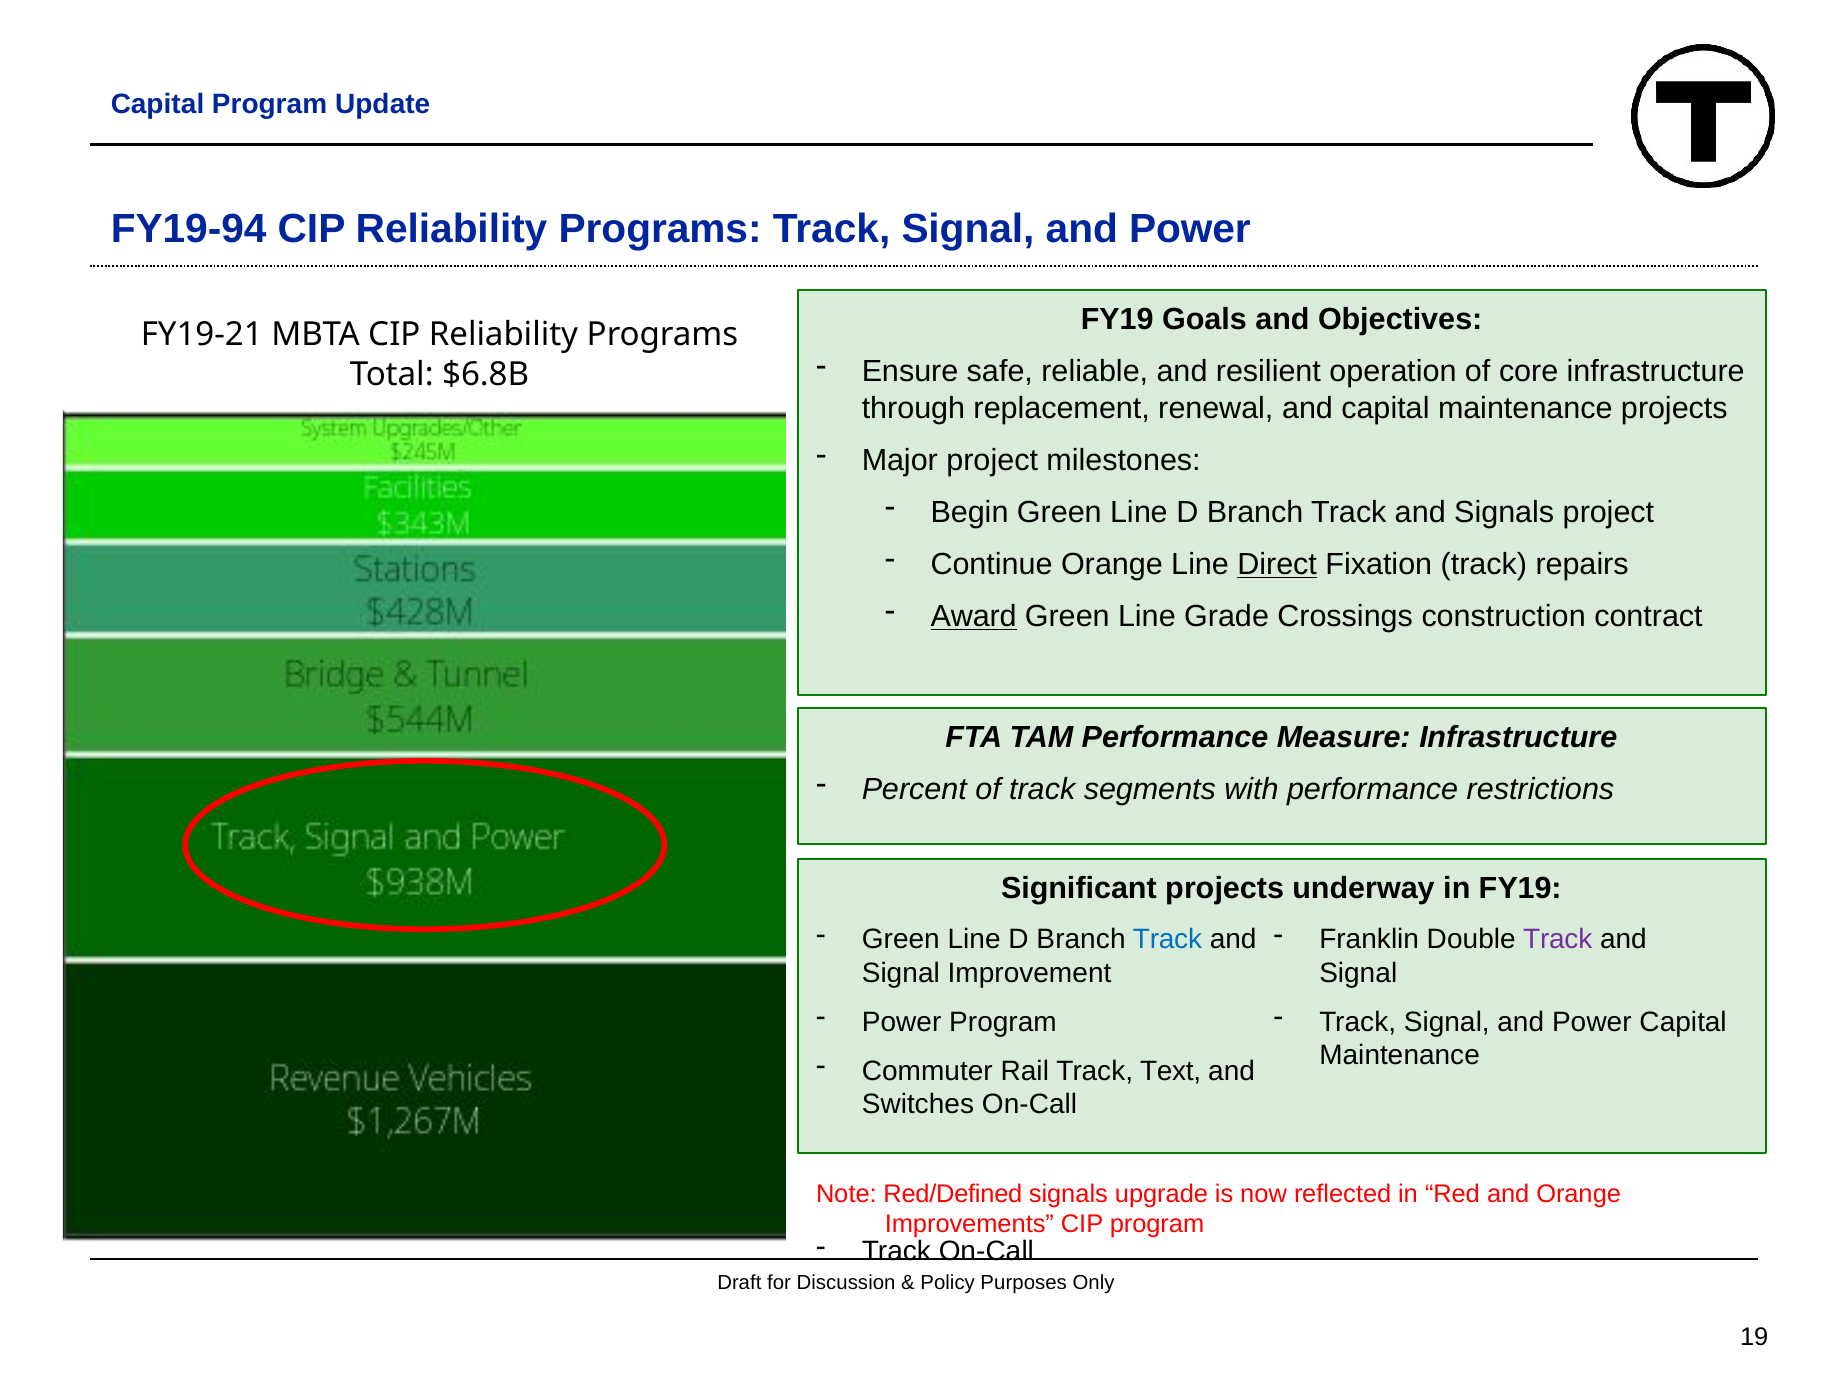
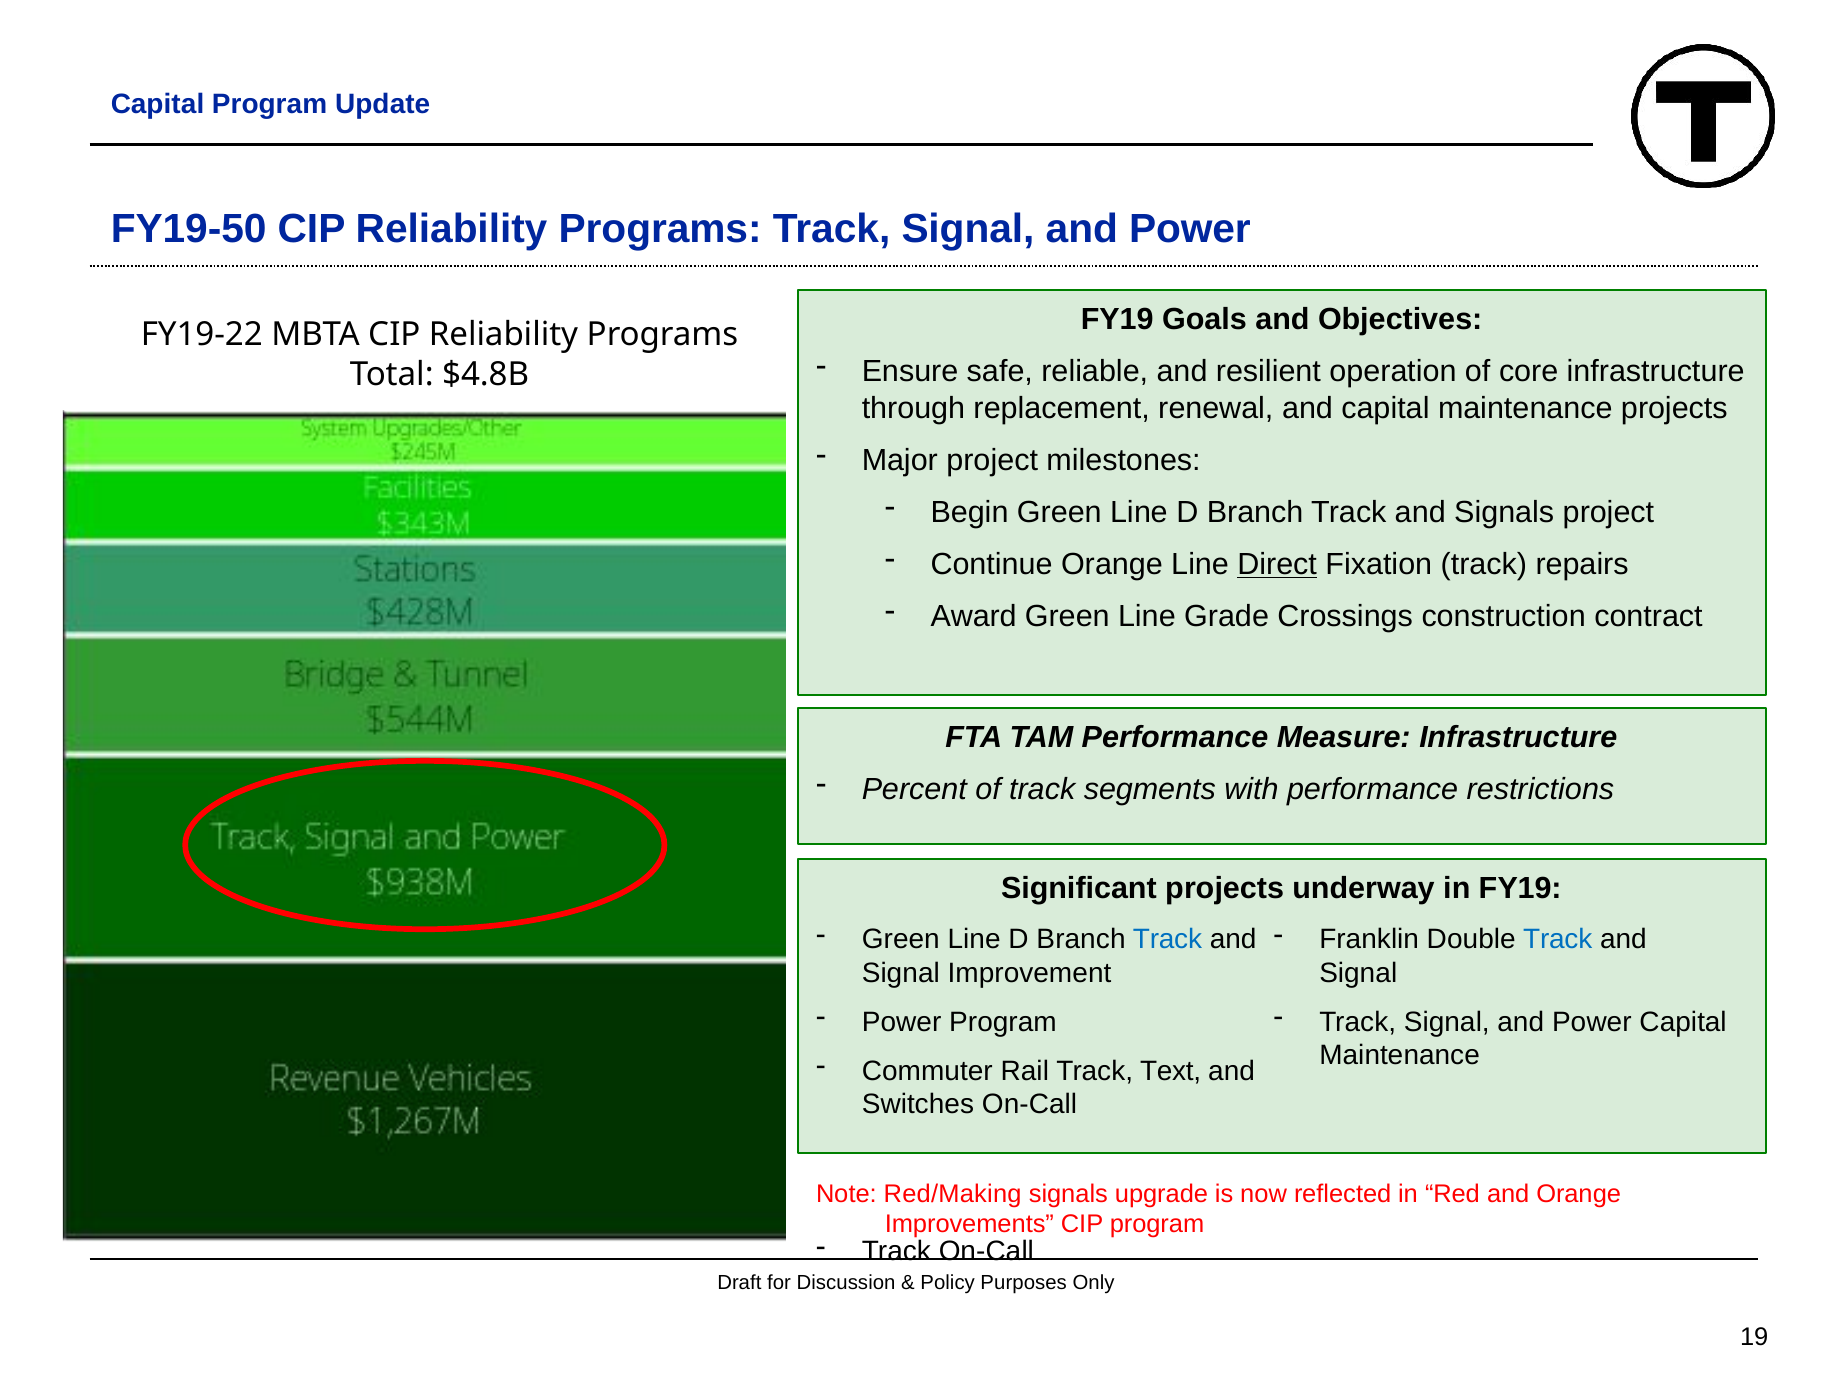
FY19-94: FY19-94 -> FY19-50 (189, 229)
FY19-21: FY19-21 -> FY19-22 (202, 335)
$6.8B: $6.8B -> $4.8B (486, 375)
Award underline: present -> none (974, 616)
Track colour: purple -> blue (1558, 939)
Red/Defined: Red/Defined -> Red/Making (953, 1194)
